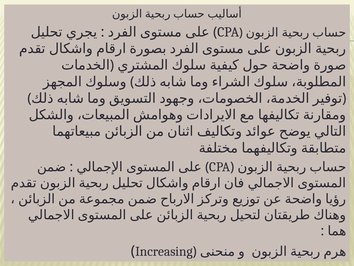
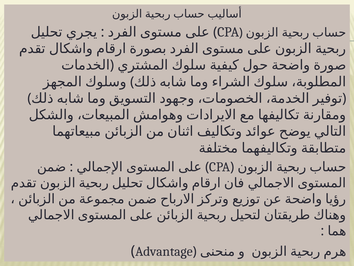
Increasing: Increasing -> Advantage (164, 251)
